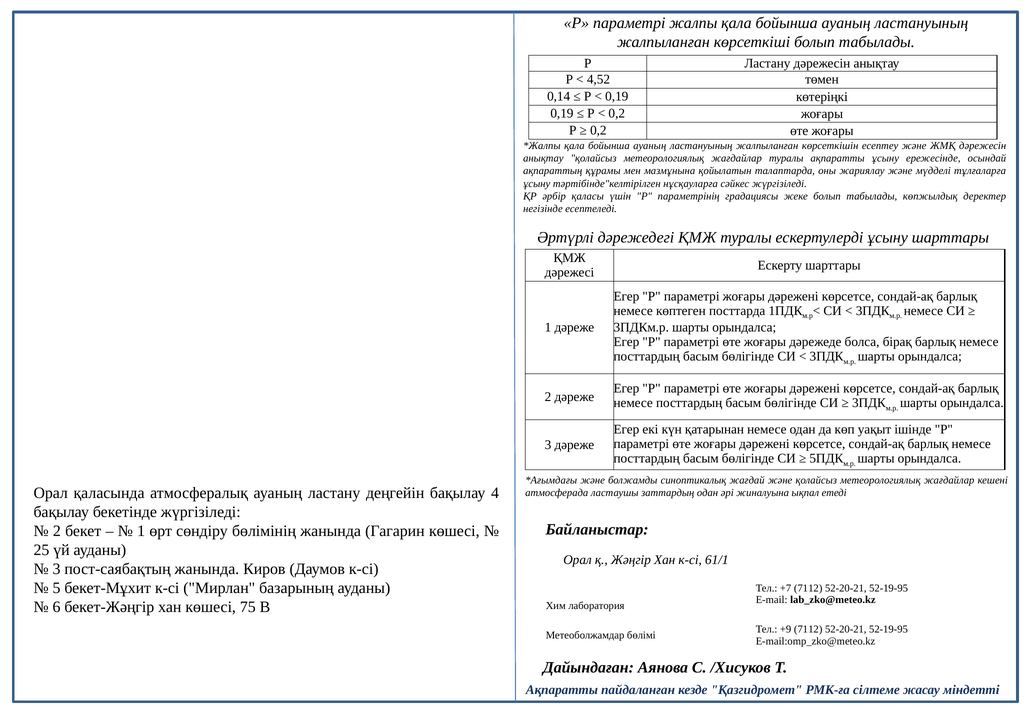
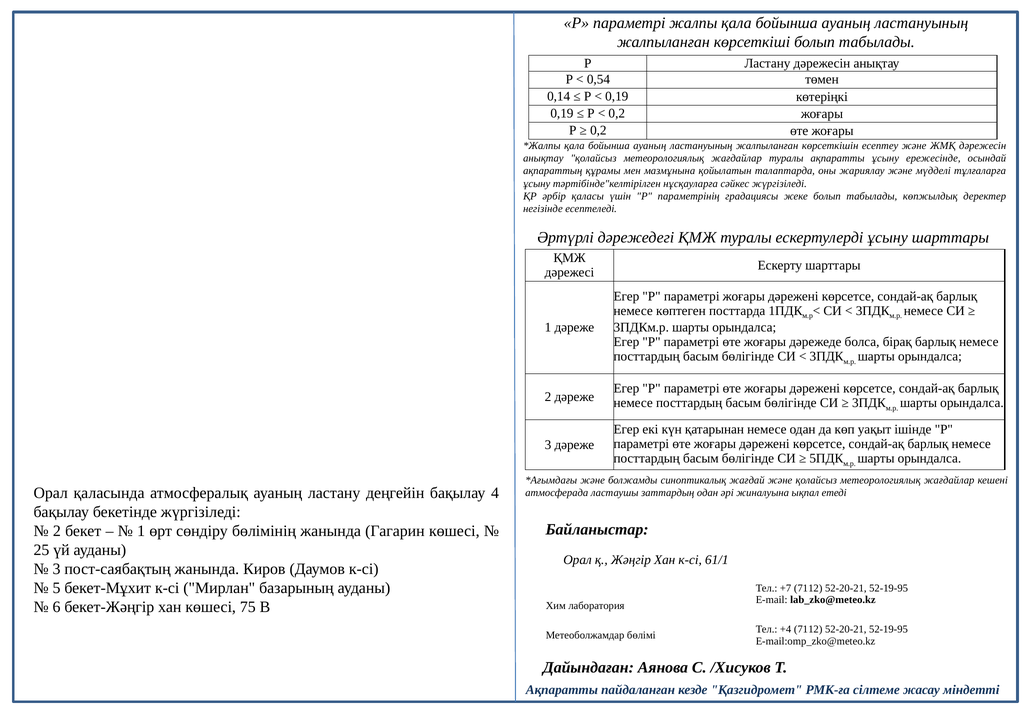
4,52: 4,52 -> 0,54 (598, 79)
+9: +9 -> +4 (786, 629)
